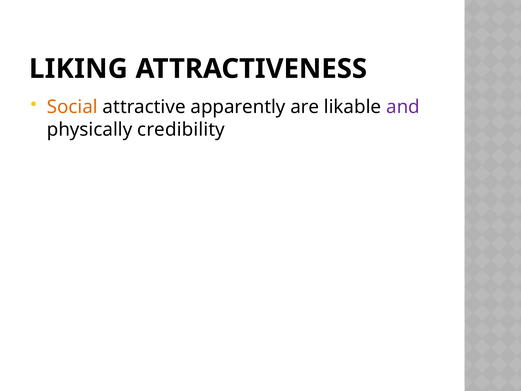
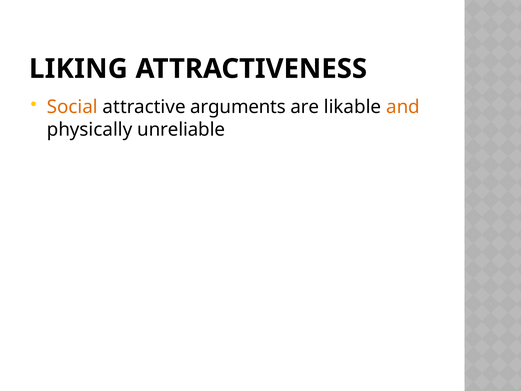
apparently: apparently -> arguments (238, 107)
and colour: purple -> orange (403, 107)
credibility: credibility -> unreliable (181, 129)
